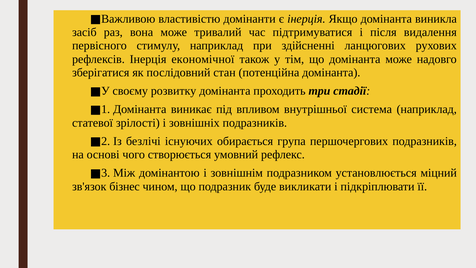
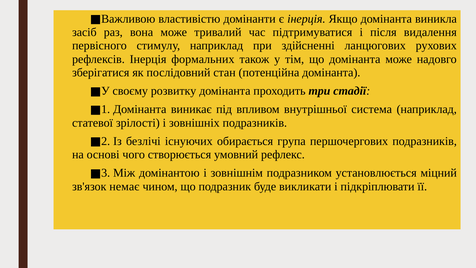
економічної: економічної -> формальних (203, 59)
бізнес: бізнес -> немає (124, 186)
